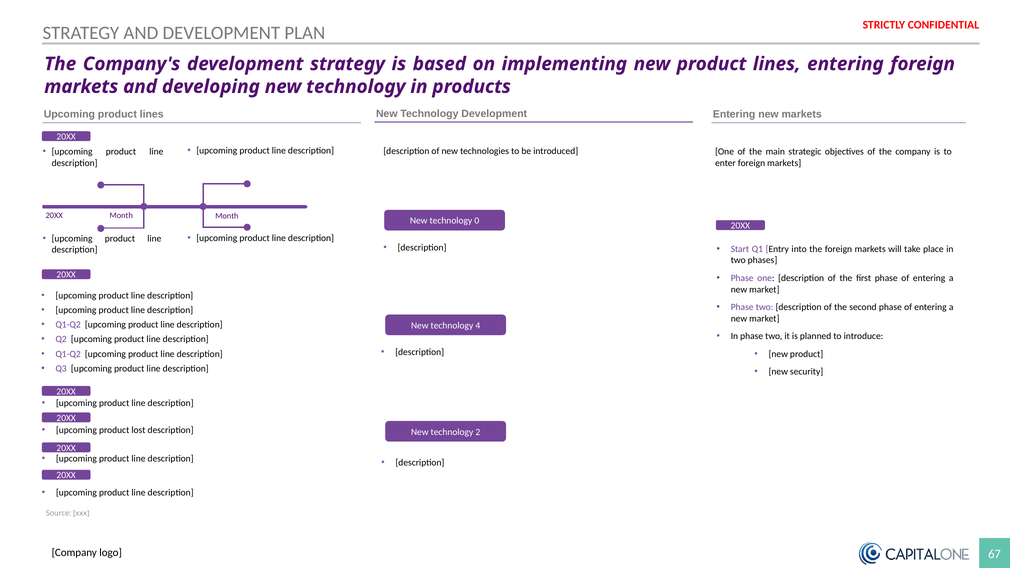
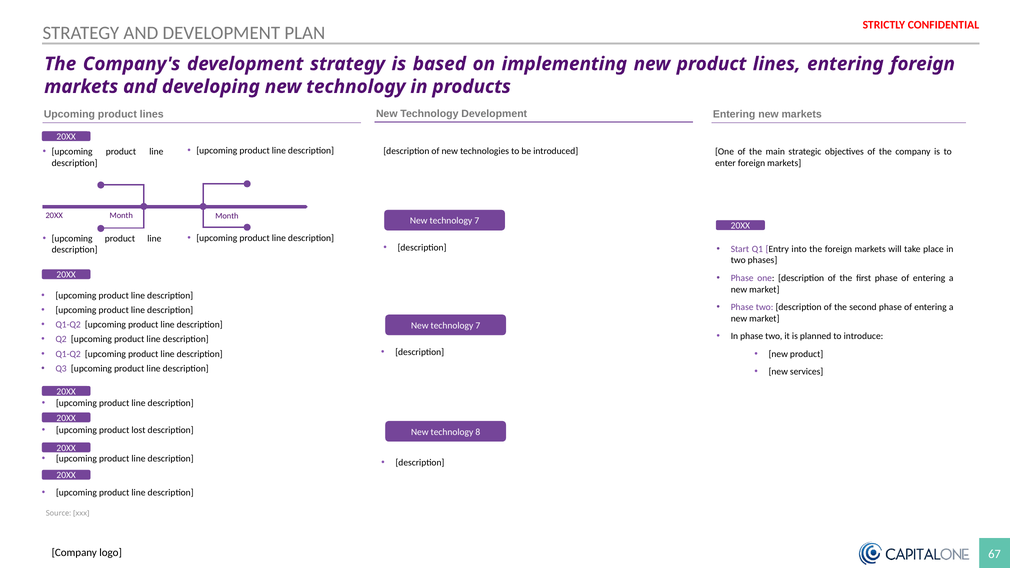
0: 0 -> 7 (477, 221)
4: 4 -> 7 (478, 326)
security: security -> services (807, 372)
2: 2 -> 8 (478, 432)
